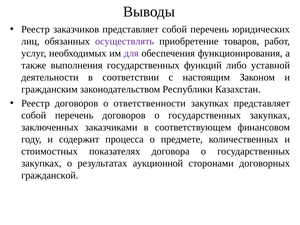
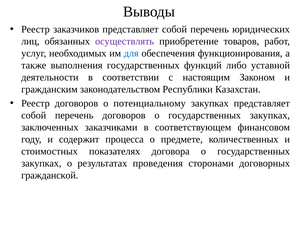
для colour: purple -> blue (131, 53)
ответственности: ответственности -> потенциальному (150, 103)
аукционной: аукционной -> проведения (158, 163)
